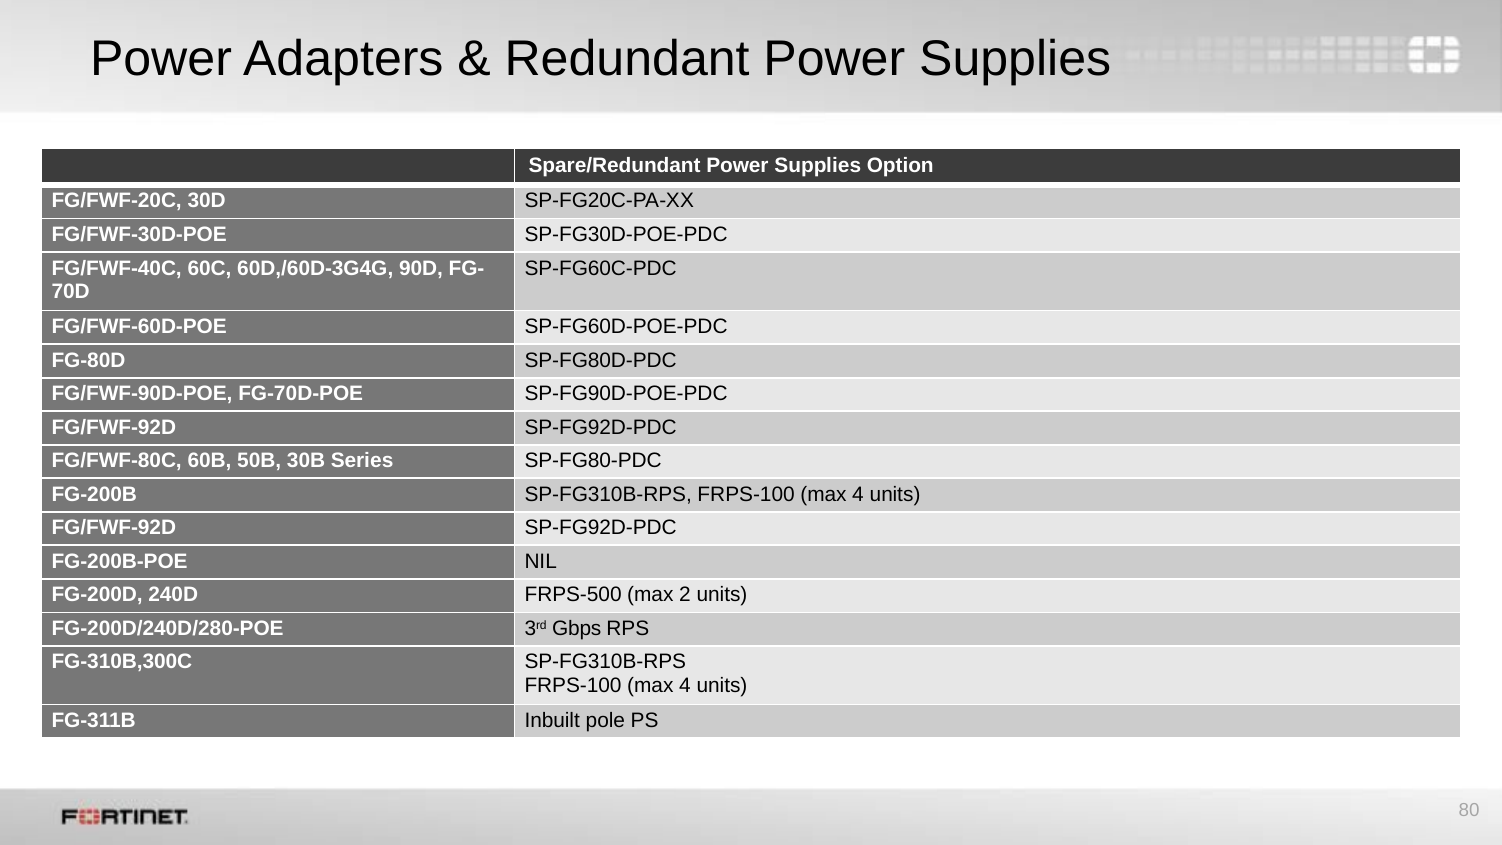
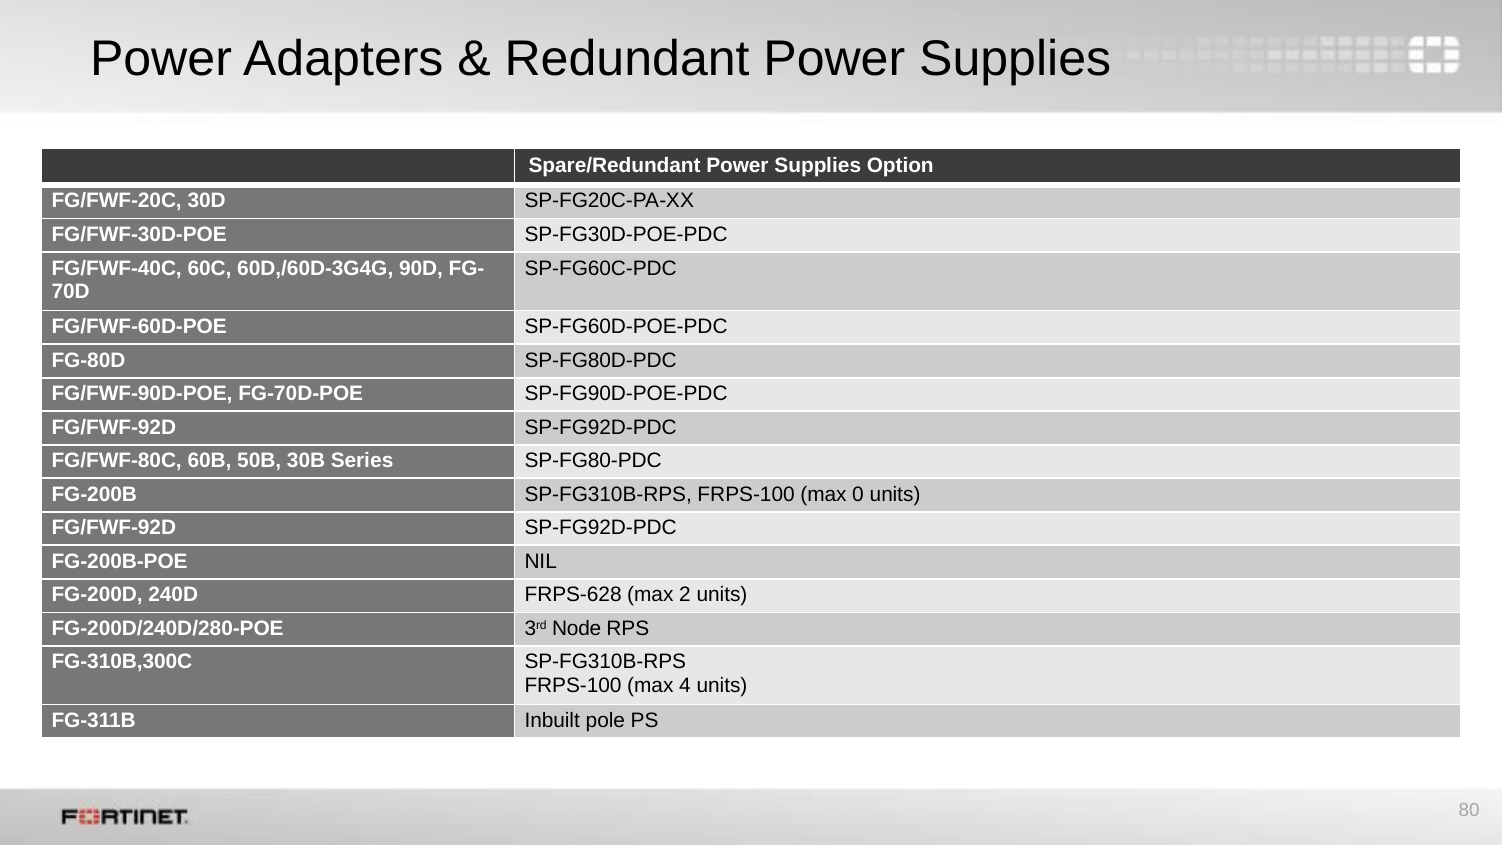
4: 4 -> 0 (858, 494)
FRPS-500: FRPS-500 -> FRPS-628 (573, 595)
Gbps: Gbps -> Node (577, 629)
